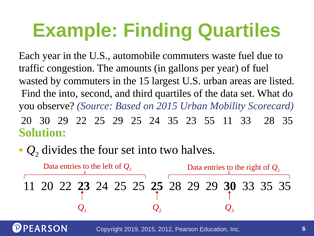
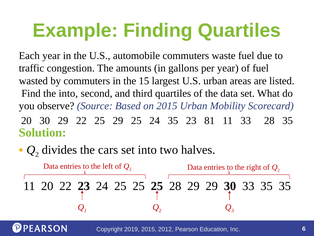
55: 55 -> 81 (210, 120)
four: four -> cars (108, 150)
